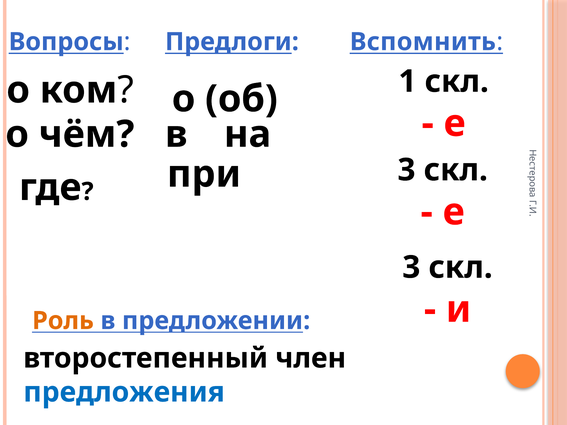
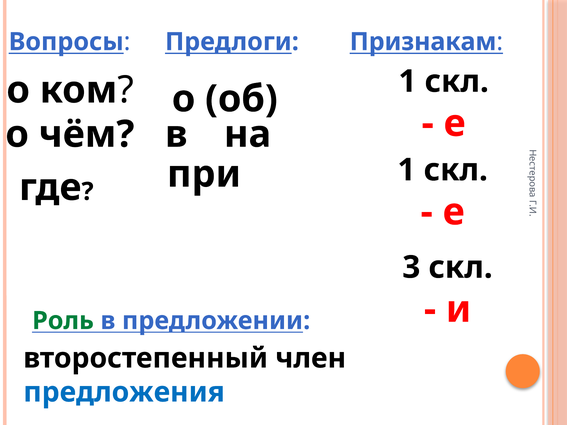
Вспомнить: Вспомнить -> Признакам (423, 42)
при 3: 3 -> 1 (406, 170)
Роль colour: orange -> green (63, 321)
